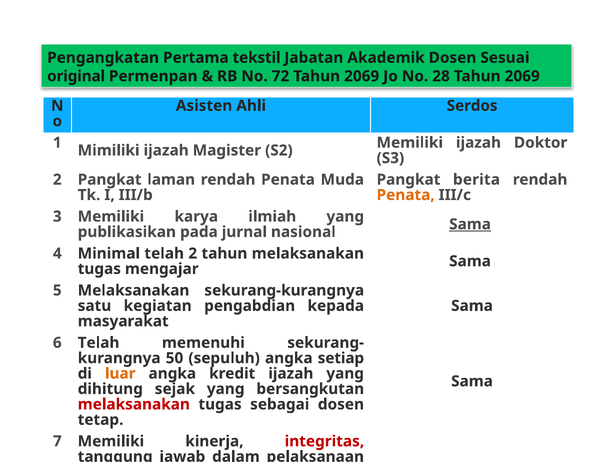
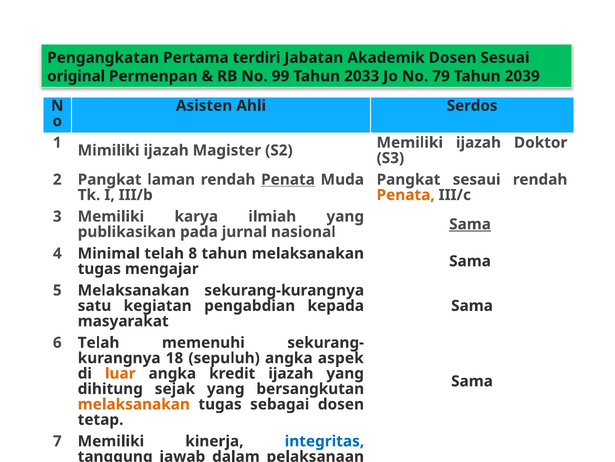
tekstil: tekstil -> terdiri (257, 58)
72: 72 -> 99 (281, 76)
2069: 2069 -> 2033 (362, 76)
28: 28 -> 79 (441, 76)
2069: 2069 -> 2039 (522, 76)
Penata underline: none -> present (288, 179)
Pangkat berita: berita -> sesaui (477, 179)
telah 2: 2 -> 8 (193, 253)
50: 50 -> 18 (174, 358)
setiap: setiap -> aspek (341, 358)
melaksanakan colour: red -> orange (134, 404)
integritas colour: red -> blue (324, 441)
